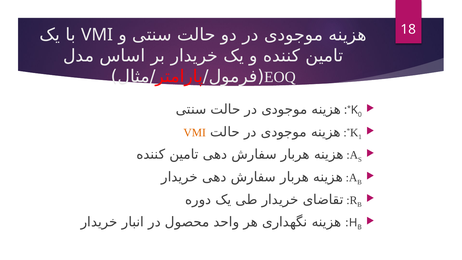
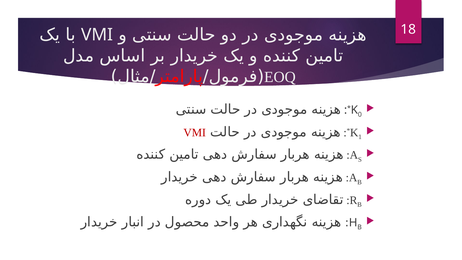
VMI colour: orange -> red (195, 133)
